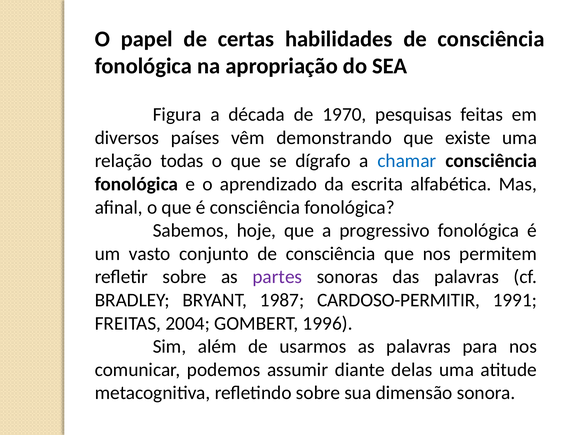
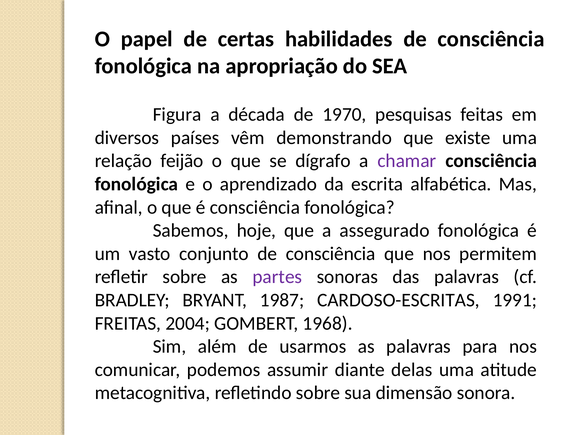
todas: todas -> feijão (182, 161)
chamar colour: blue -> purple (407, 161)
progressivo: progressivo -> assegurado (385, 231)
CARDOSO-PERMITIR: CARDOSO-PERMITIR -> CARDOSO-ESCRITAS (398, 300)
1996: 1996 -> 1968 (328, 323)
